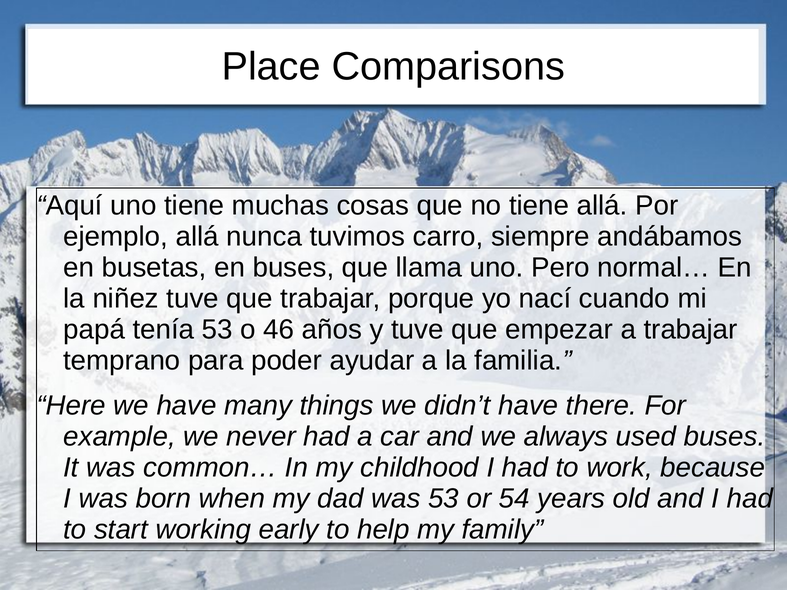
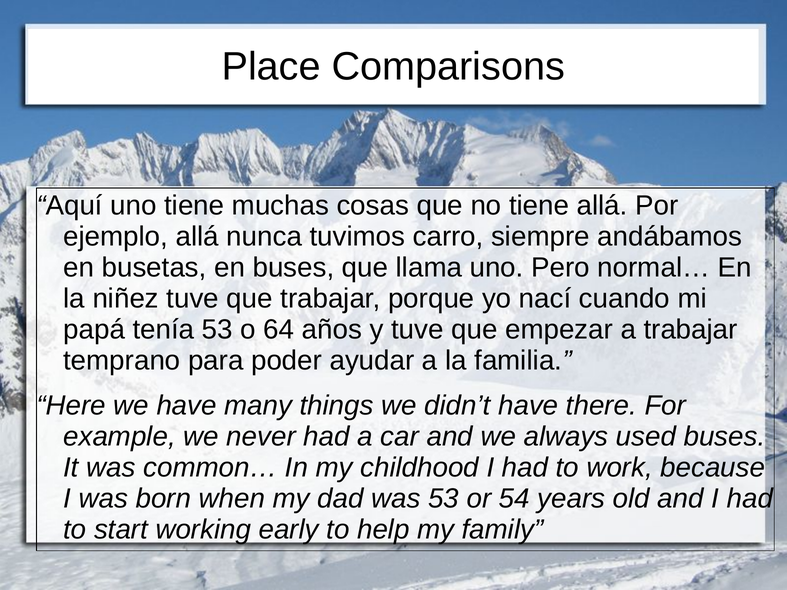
46: 46 -> 64 (279, 330)
